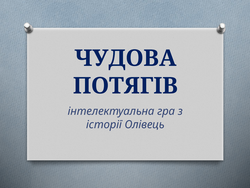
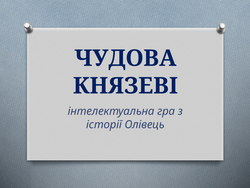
ПОТЯГІВ: ПОТЯГІВ -> КНЯЗЕВІ (125, 86)
